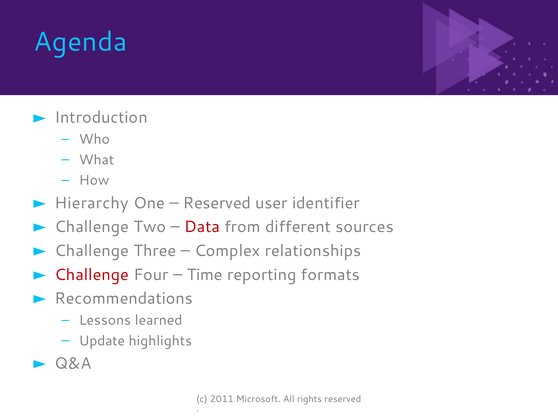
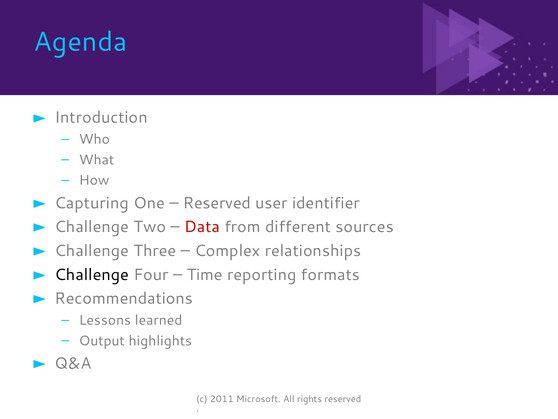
Hierarchy: Hierarchy -> Capturing (92, 203)
Challenge colour: red -> black (92, 274)
Update: Update -> Output (102, 340)
